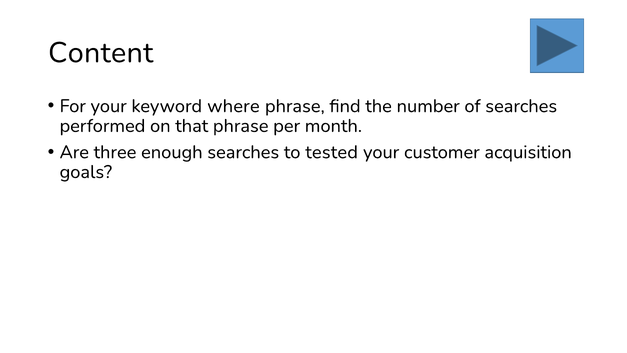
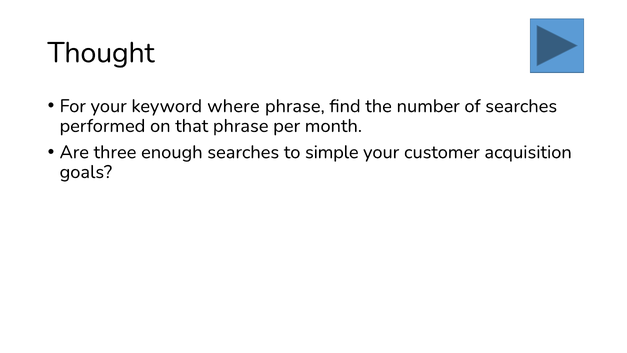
Content: Content -> Thought (101, 53)
tested: tested -> simple (332, 152)
